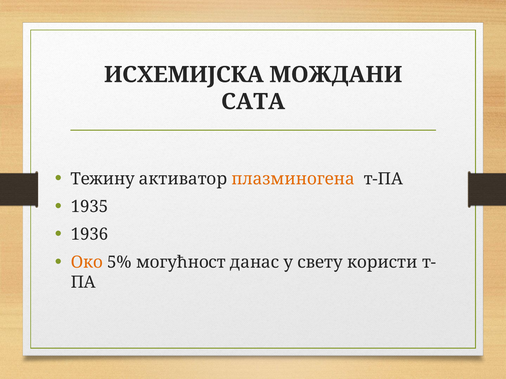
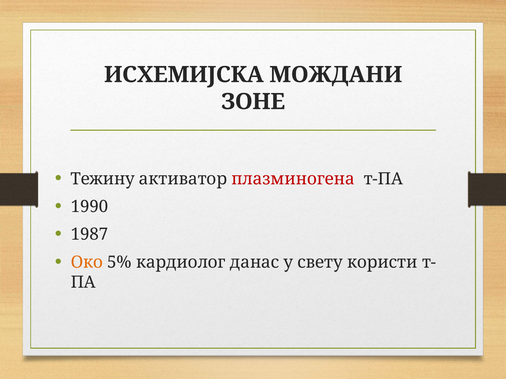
САТА: САТА -> ЗОНЕ (253, 102)
плазминогена colour: orange -> red (293, 179)
1935: 1935 -> 1990 (90, 207)
1936: 1936 -> 1987 (90, 235)
могућност: могућност -> кардиолог (181, 263)
